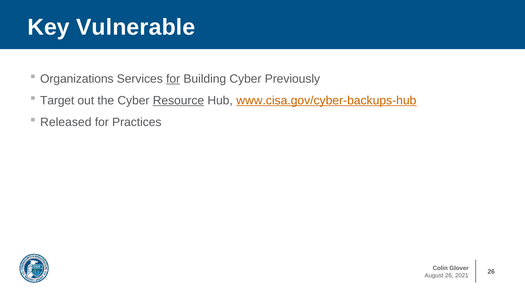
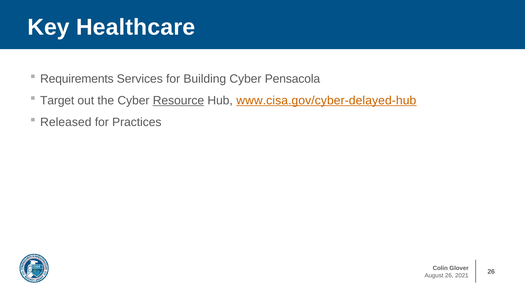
Vulnerable: Vulnerable -> Healthcare (136, 27)
Organizations: Organizations -> Requirements (77, 79)
for underline: present -> none (173, 79)
Previously: Previously -> Pensacola (292, 79)
www.cisa.gov/cyber-backups-hub: www.cisa.gov/cyber-backups-hub -> www.cisa.gov/cyber-delayed-hub (326, 101)
